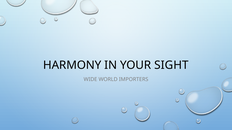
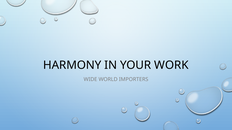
SIGHT: SIGHT -> WORK (171, 65)
